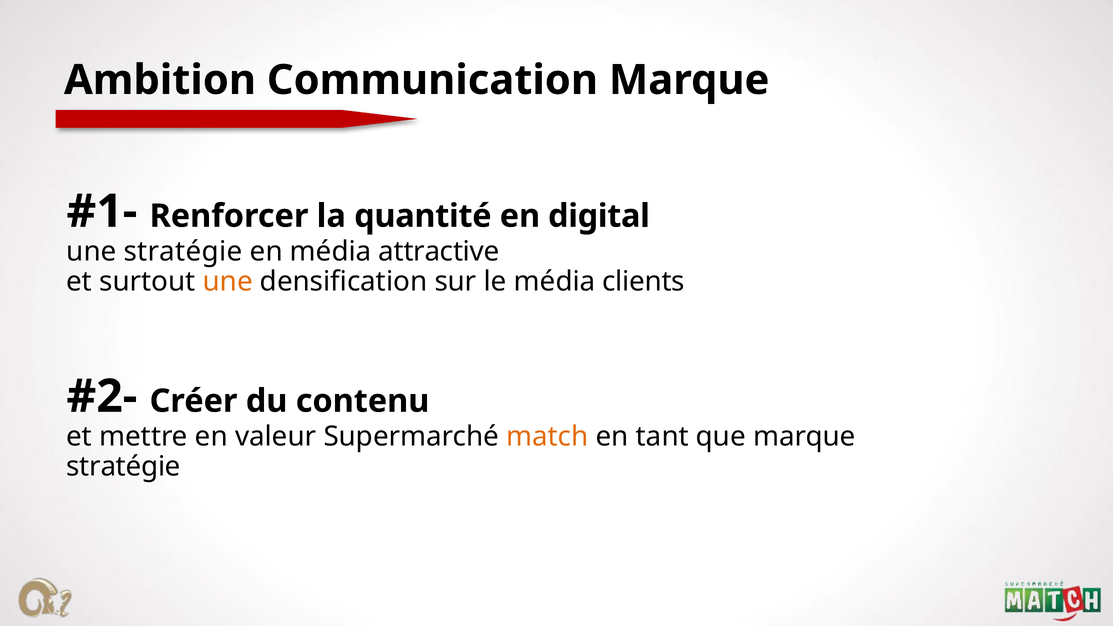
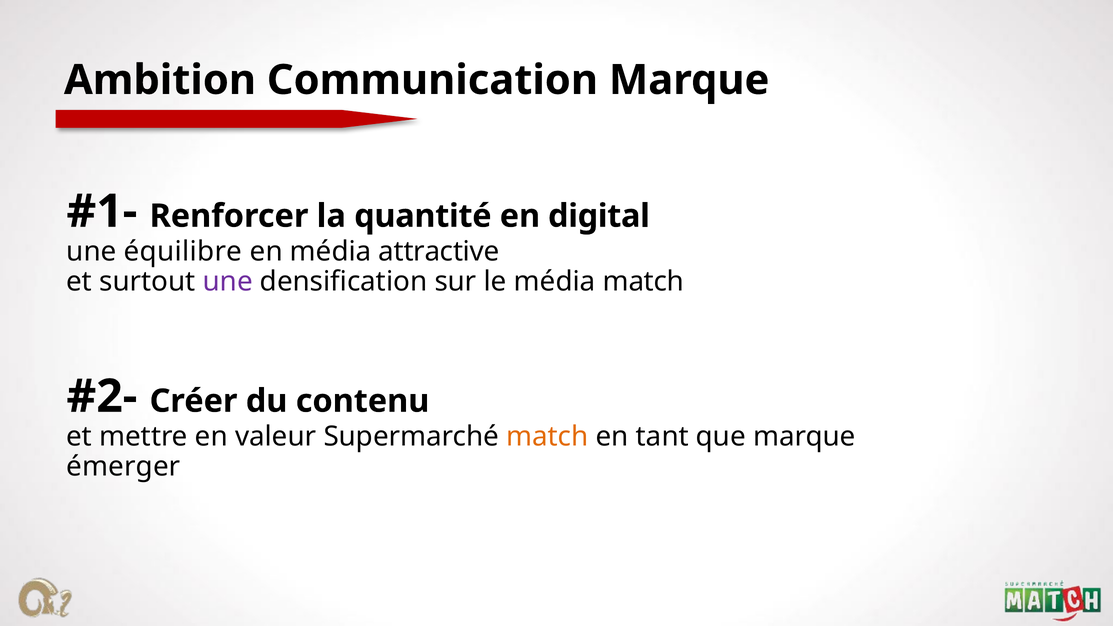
une stratégie: stratégie -> équilibre (183, 252)
une colour: orange -> purple (228, 282)
média clients: clients -> match (643, 282)
stratégie: stratégie -> émerger (123, 467)
